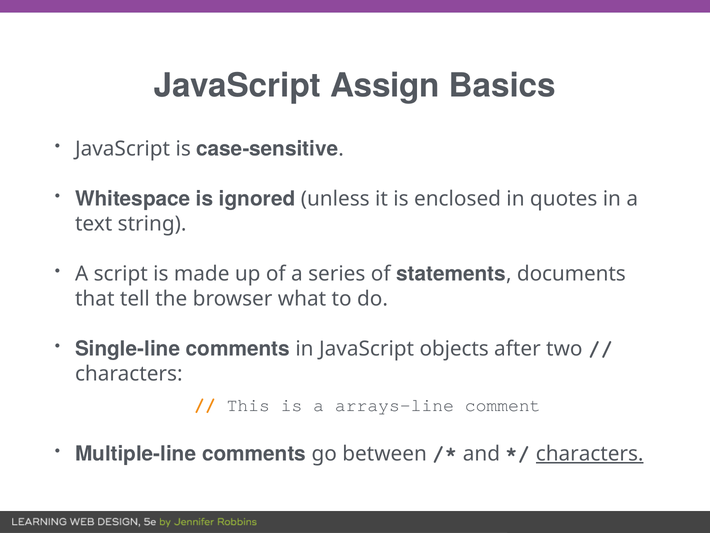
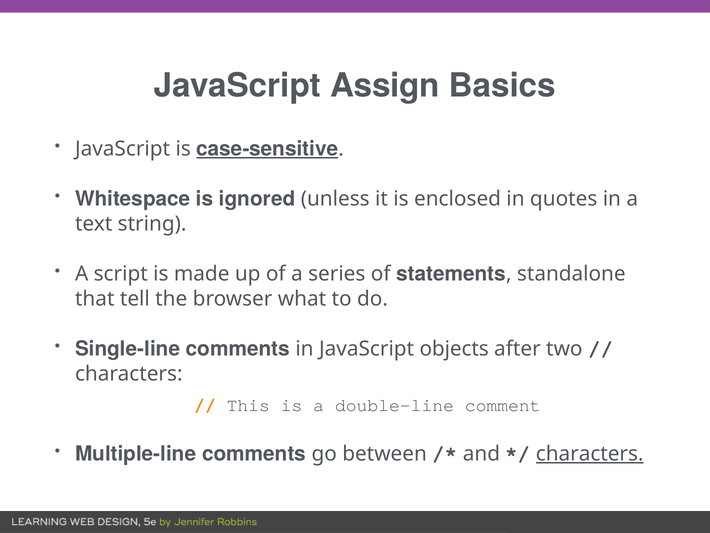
case-sensitive underline: none -> present (267, 149)
documents: documents -> standalone (571, 274)
arrays-line: arrays-line -> double-line (394, 405)
